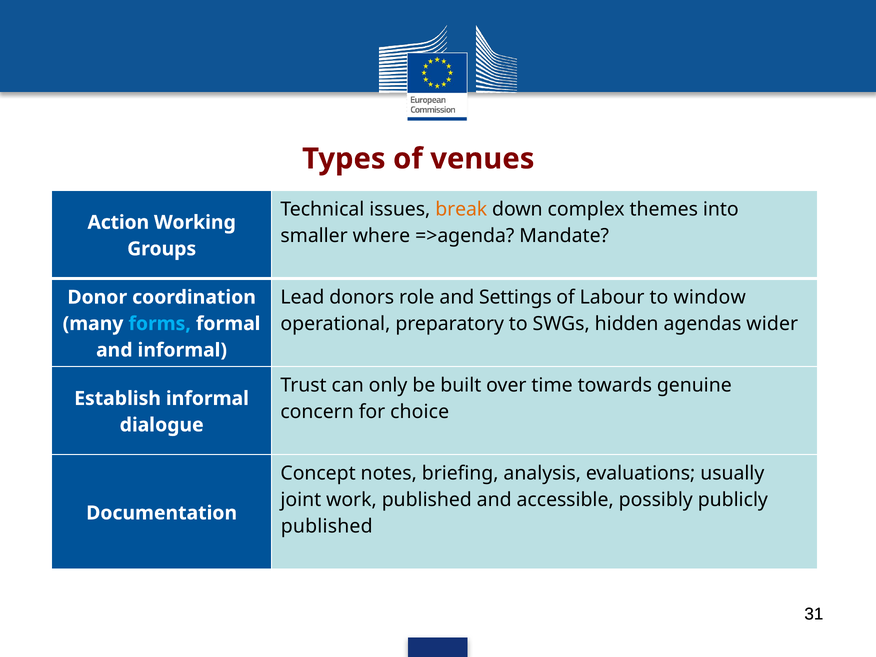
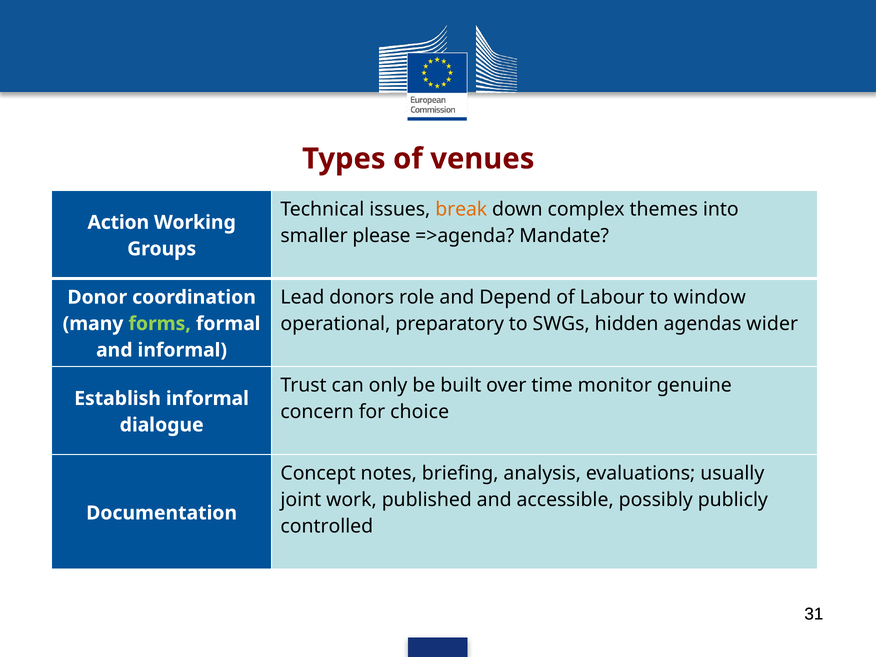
where: where -> please (382, 236)
Settings: Settings -> Depend (515, 297)
forms colour: light blue -> light green (160, 324)
towards: towards -> monitor (615, 385)
published: published -> controlled (327, 526)
